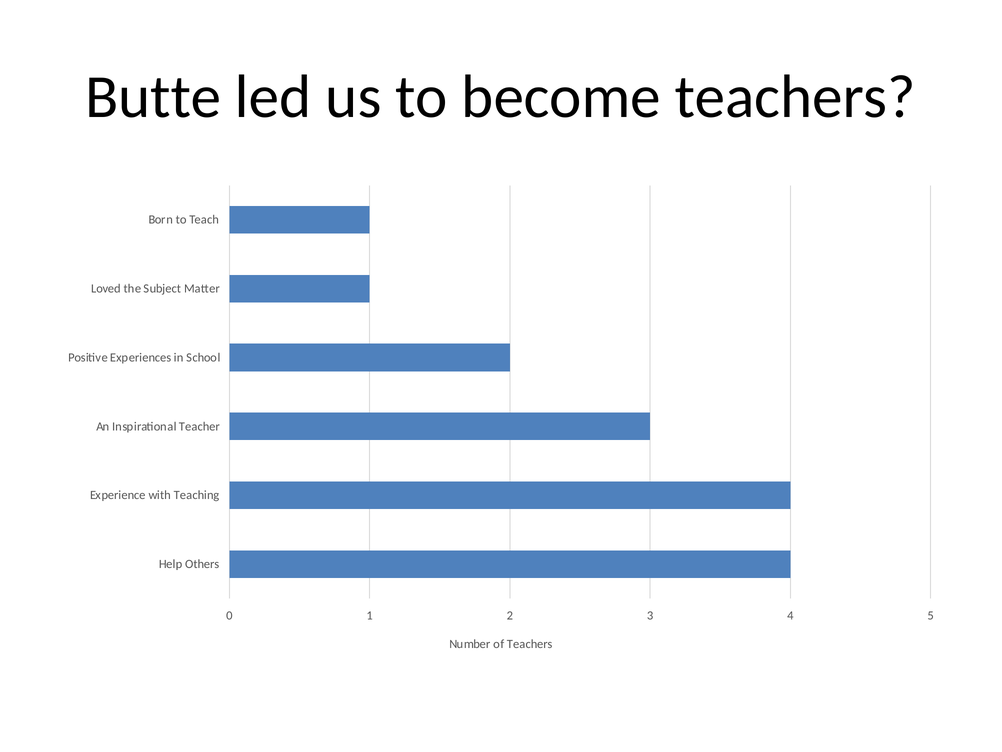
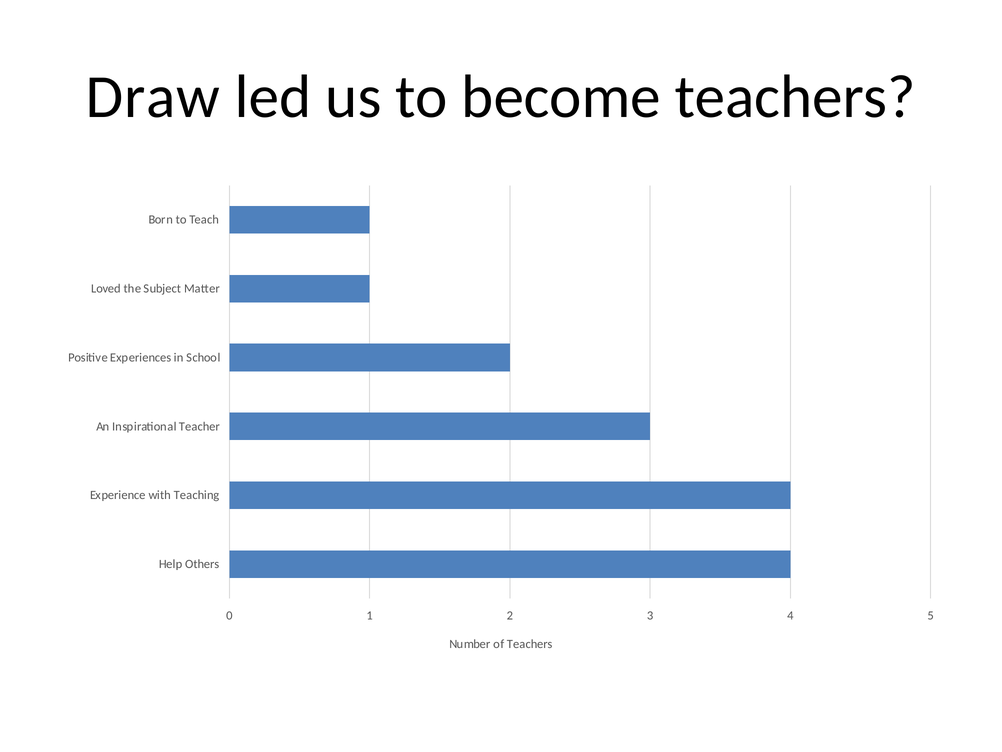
Butte: Butte -> Draw (153, 97)
